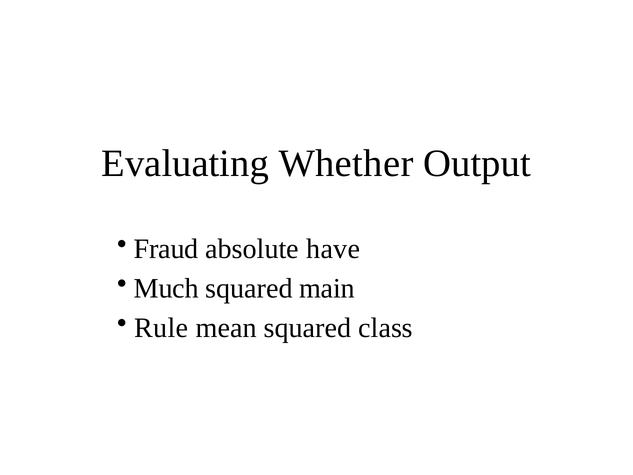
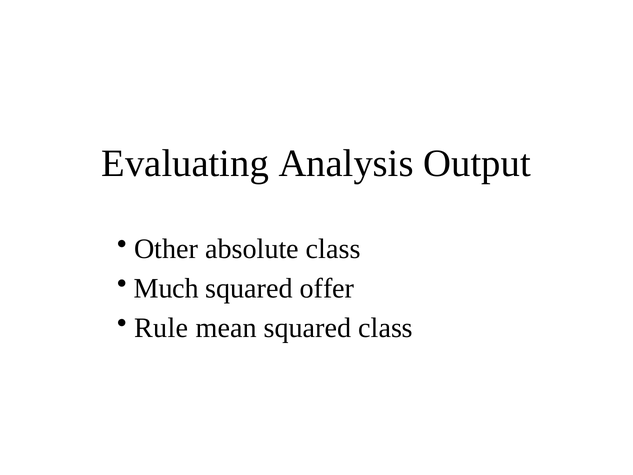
Whether: Whether -> Analysis (346, 164)
Fraud: Fraud -> Other (166, 249)
absolute have: have -> class (333, 249)
main: main -> offer (327, 288)
